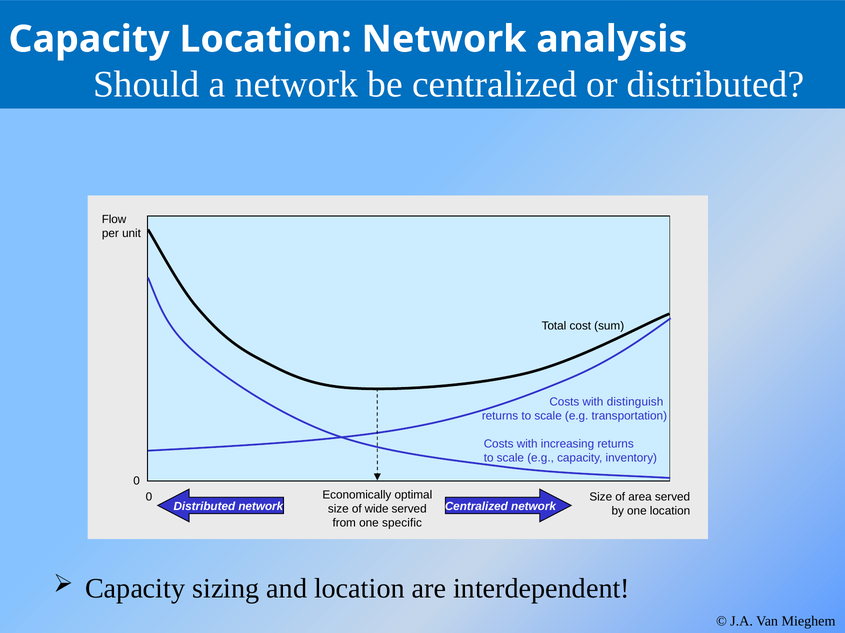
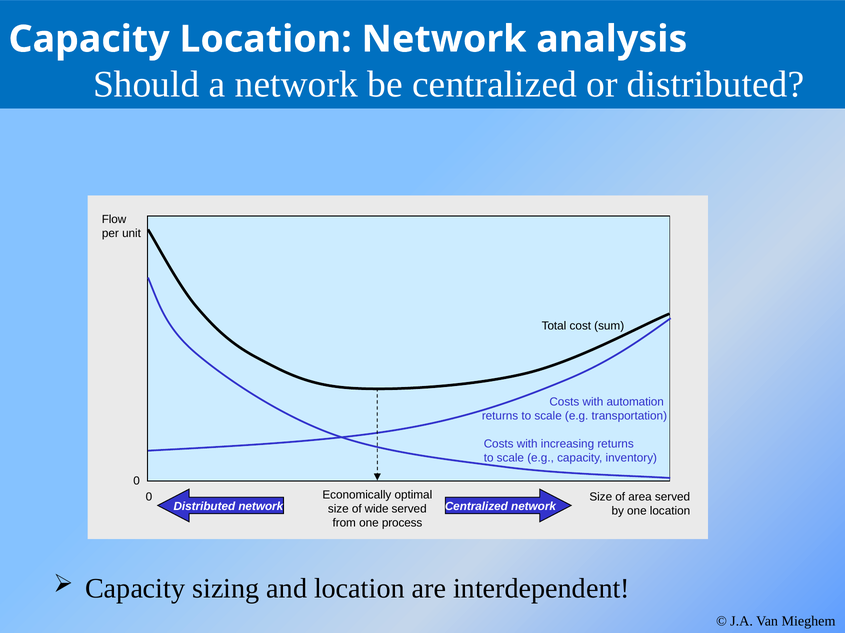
distinguish: distinguish -> automation (635, 402)
specific: specific -> process (402, 524)
